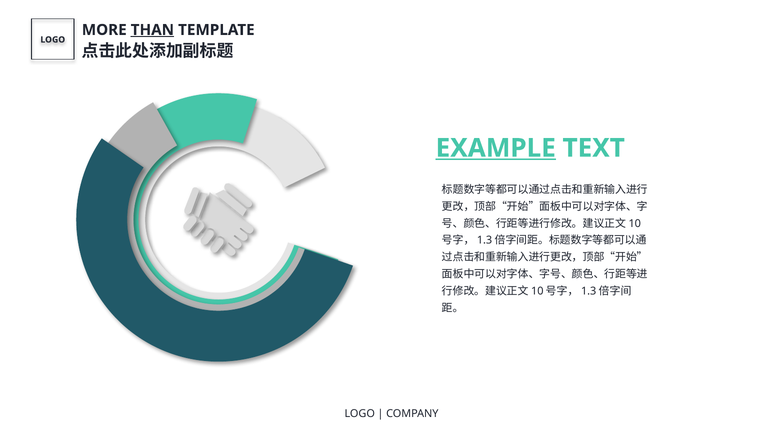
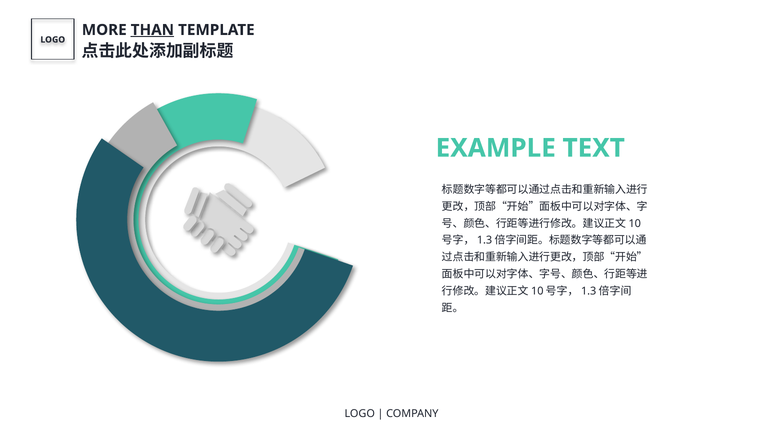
EXAMPLE underline: present -> none (496, 148)
